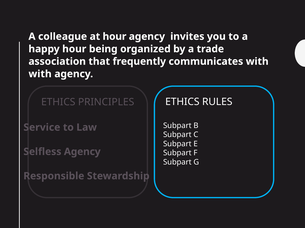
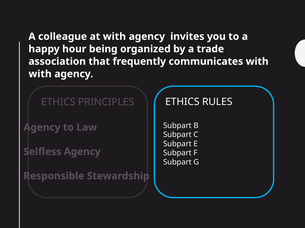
at hour: hour -> with (114, 37)
Service: Service -> Agency (42, 128)
